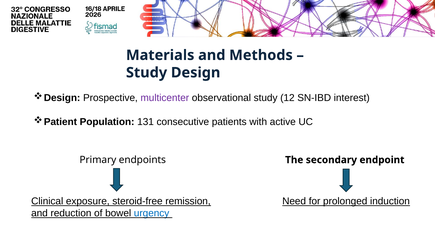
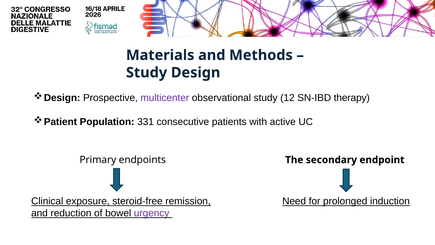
interest: interest -> therapy (352, 98)
131: 131 -> 331 (146, 122)
urgency colour: blue -> purple (152, 213)
